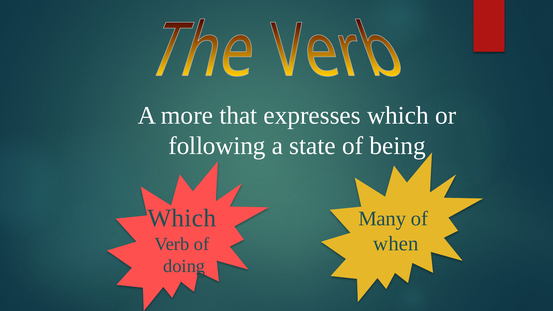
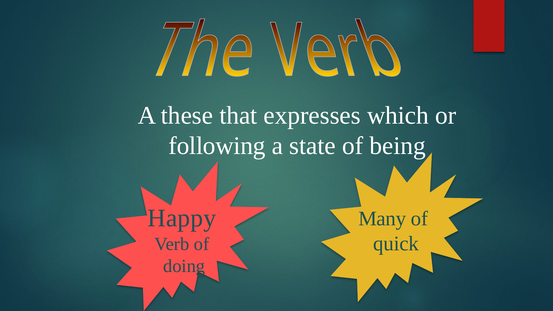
more: more -> these (187, 115)
Which: Which -> Happy (182, 218)
when: when -> quick (396, 244)
